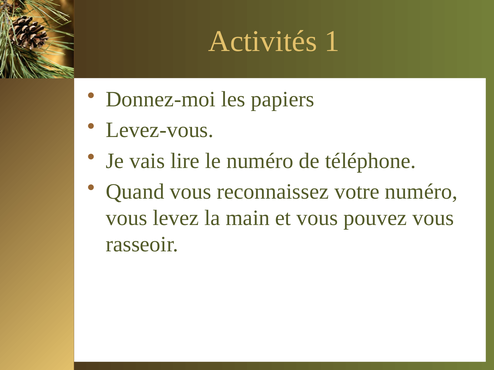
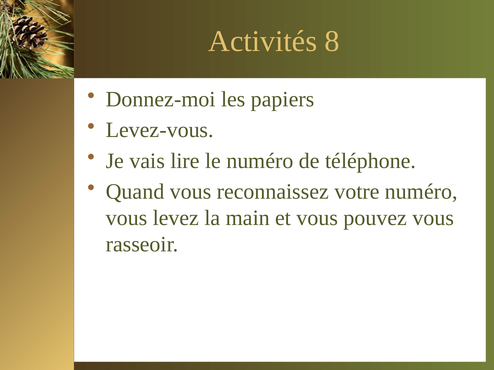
1: 1 -> 8 (332, 41)
